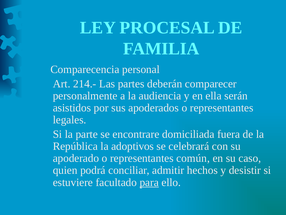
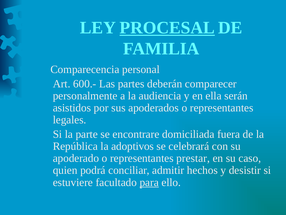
PROCESAL underline: none -> present (167, 28)
214.-: 214.- -> 600.- (85, 84)
común: común -> prestar (193, 158)
